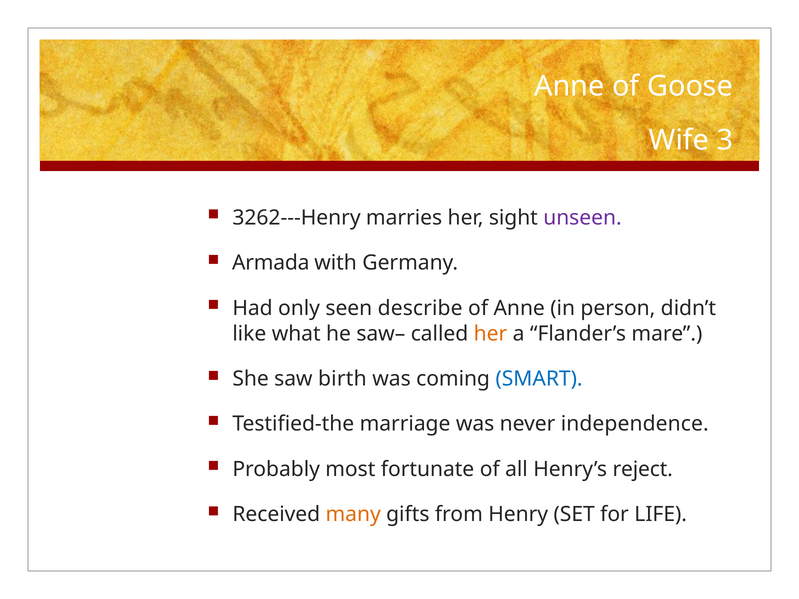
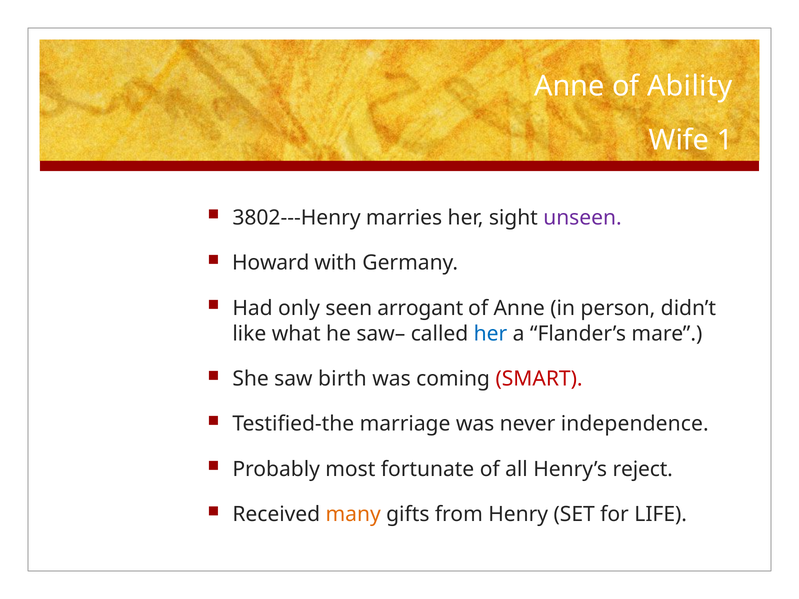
Goose: Goose -> Ability (690, 86)
3: 3 -> 1 (725, 140)
3262---Henry: 3262---Henry -> 3802---Henry (297, 218)
Armada: Armada -> Howard (271, 263)
describe: describe -> arrogant (420, 308)
her colour: orange -> blue (490, 334)
SMART colour: blue -> red (539, 379)
